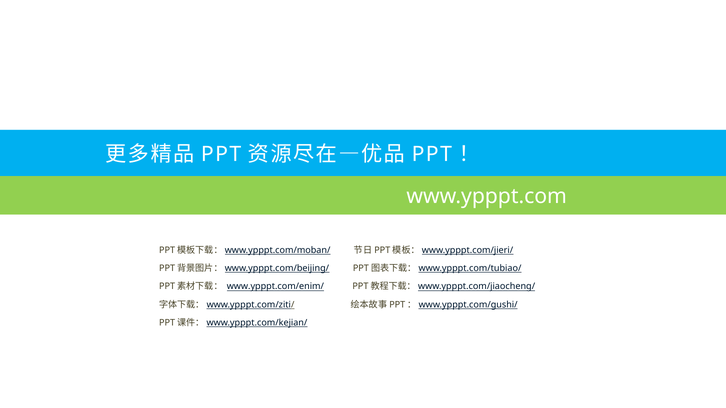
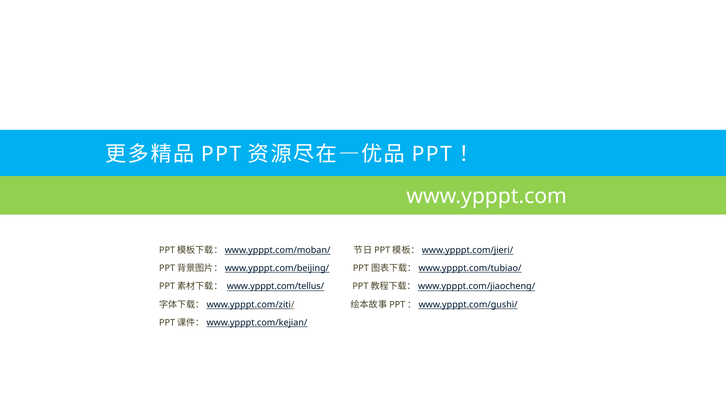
www.ypppt.com/enim/: www.ypppt.com/enim/ -> www.ypppt.com/tellus/ (275, 287)
